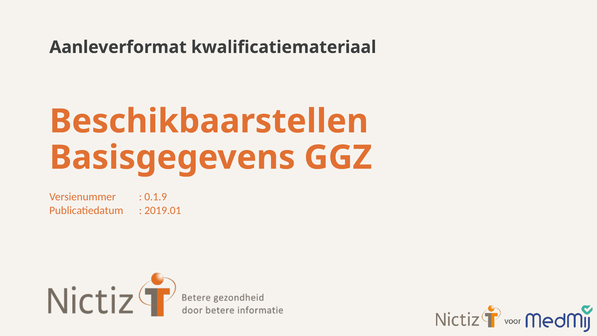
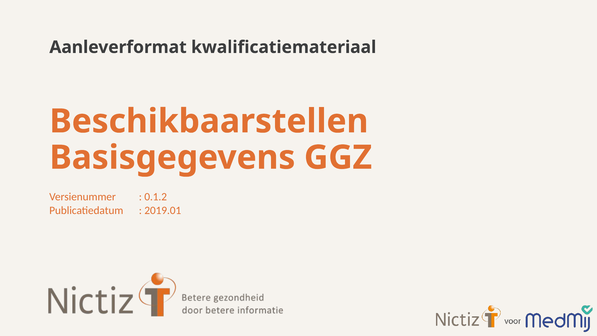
0.1.9: 0.1.9 -> 0.1.2 (156, 197)
